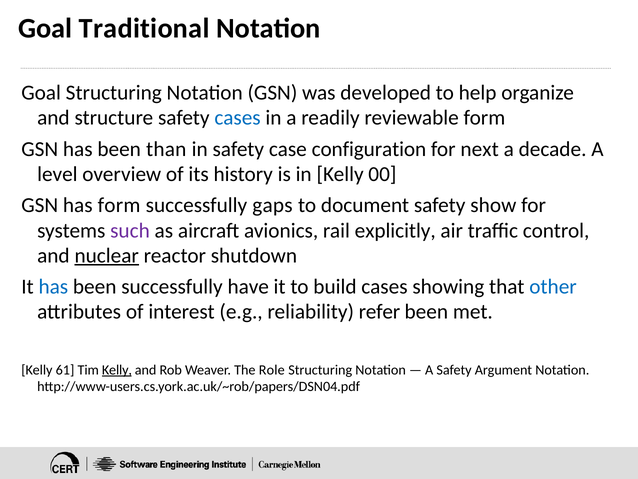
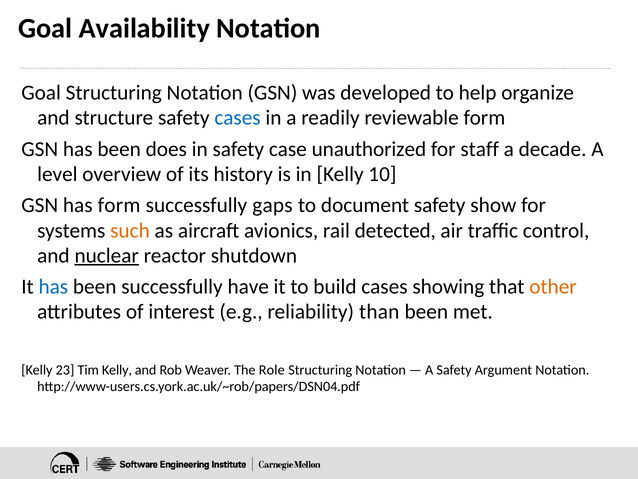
Traditional: Traditional -> Availability (144, 28)
than: than -> does (166, 149)
configuration: configuration -> unauthorized (369, 149)
next: next -> staff (480, 149)
00: 00 -> 10 (382, 174)
such colour: purple -> orange (130, 230)
explicitly: explicitly -> detected (395, 230)
other colour: blue -> orange (553, 286)
refer: refer -> than (379, 312)
61: 61 -> 23 (65, 370)
Kelly underline: present -> none (117, 370)
